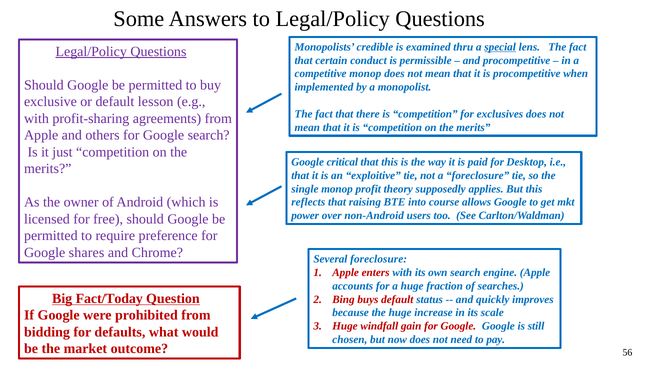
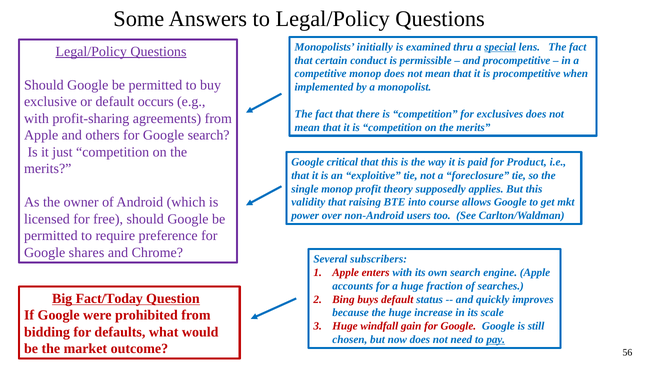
credible: credible -> initially (375, 47)
lesson: lesson -> occurs (156, 102)
Desktop: Desktop -> Product (527, 162)
reflects: reflects -> validity (308, 203)
Several foreclosure: foreclosure -> subscribers (379, 259)
pay underline: none -> present (496, 340)
